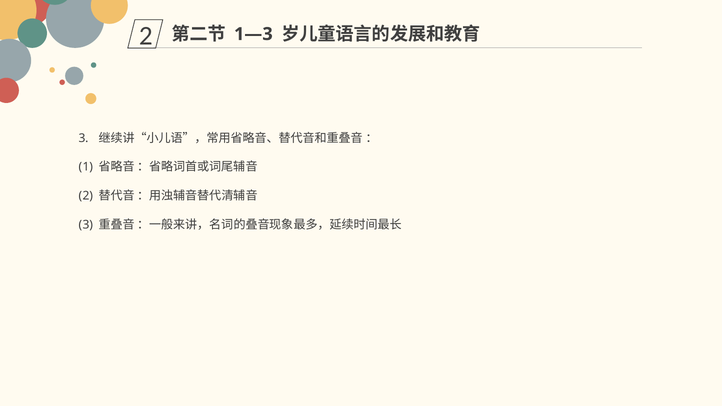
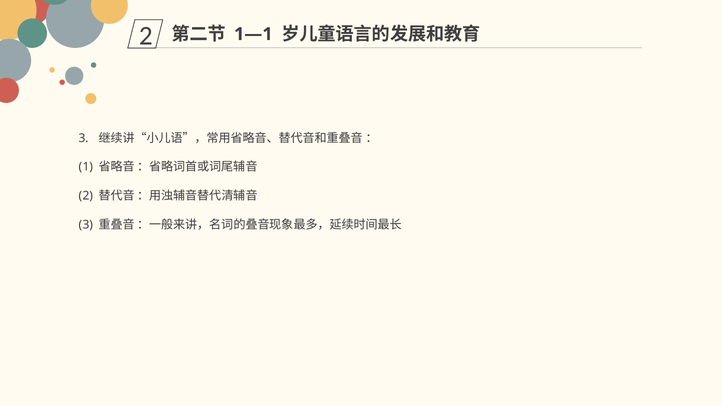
1—3: 1—3 -> 1—1 (253, 34)
